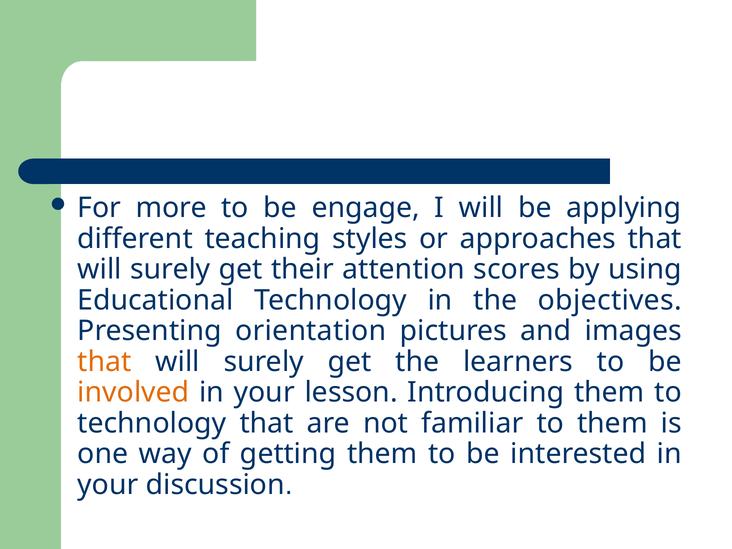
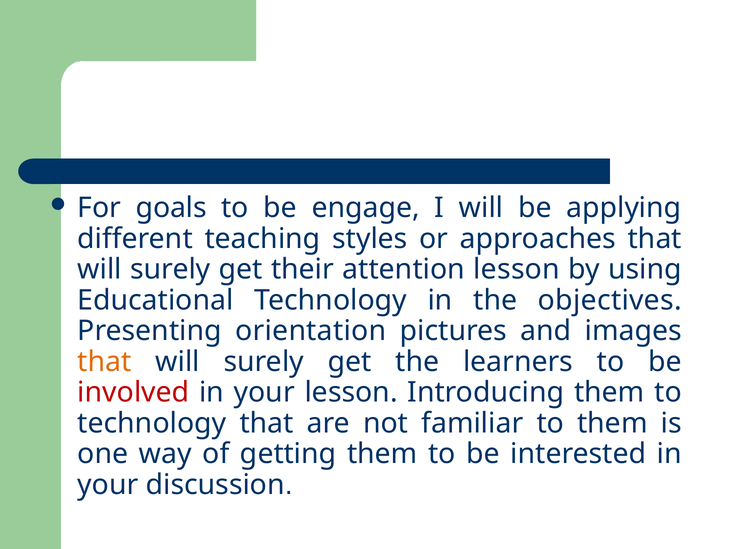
more: more -> goals (171, 208)
attention scores: scores -> lesson (517, 269)
involved colour: orange -> red (133, 392)
